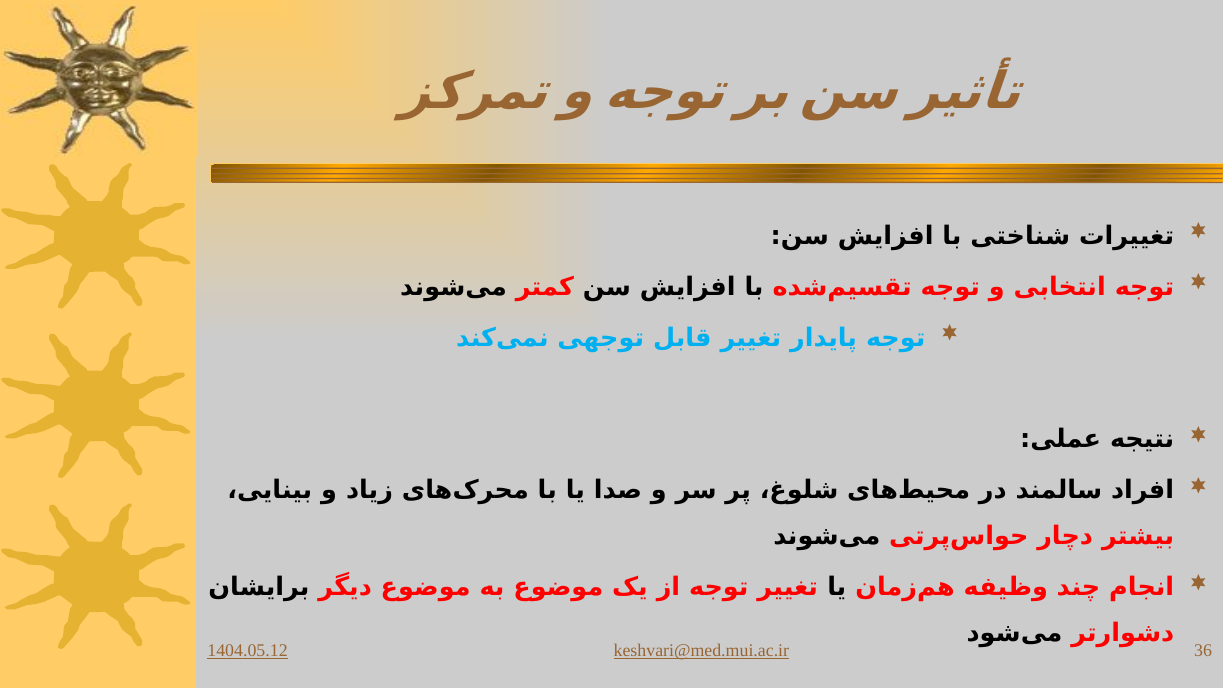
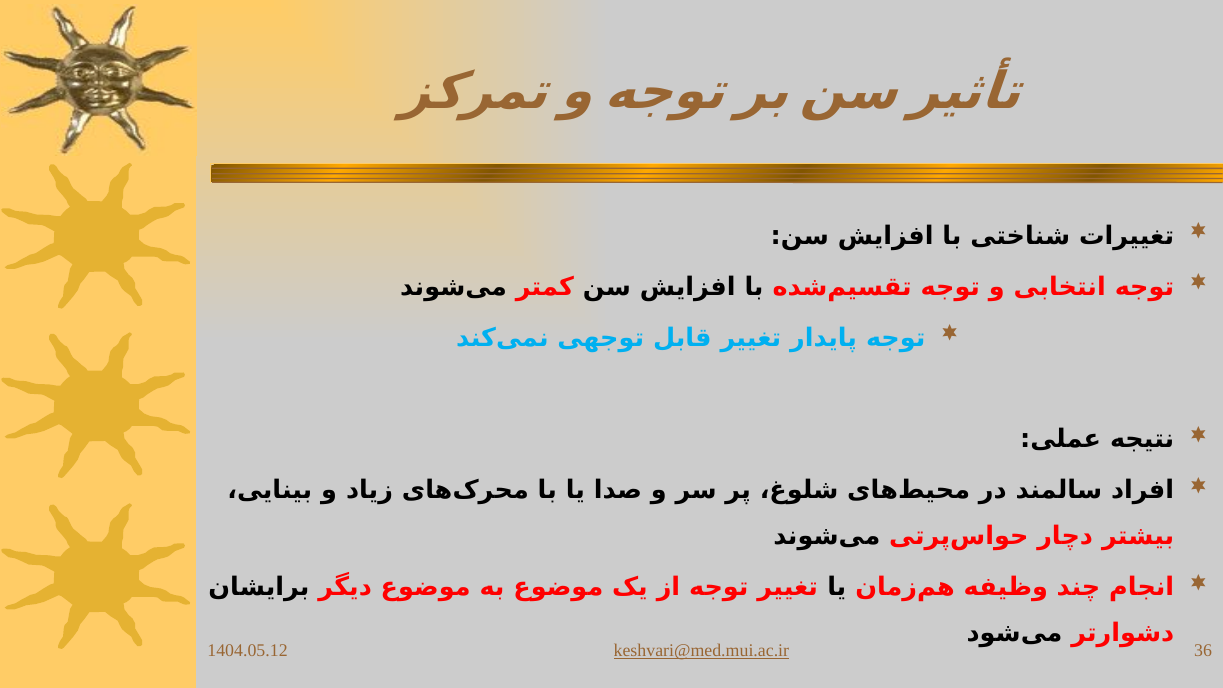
1404.05.12 underline: present -> none (248, 651)
